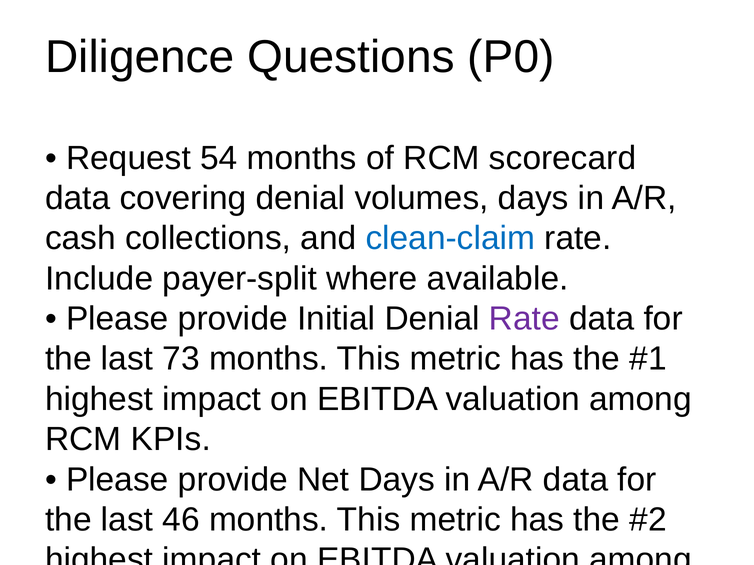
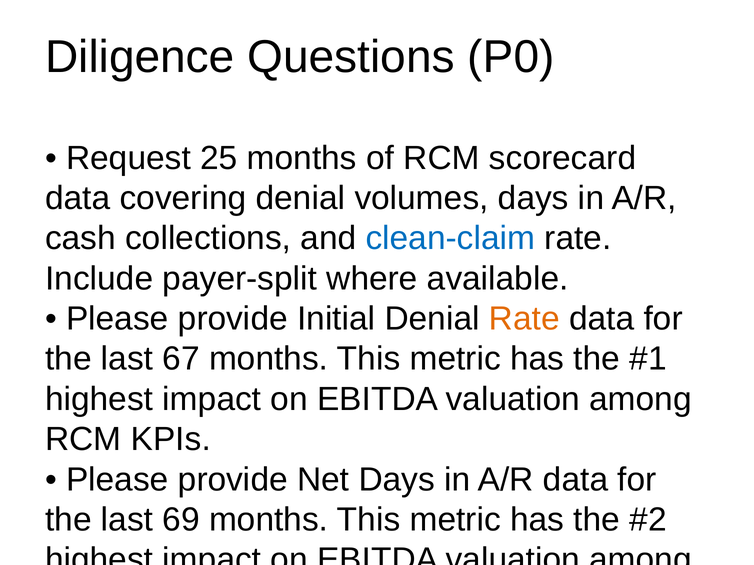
54: 54 -> 25 (219, 158)
Rate colour: purple -> orange (524, 319)
73: 73 -> 67 (181, 359)
46: 46 -> 69 (181, 520)
